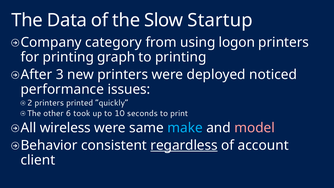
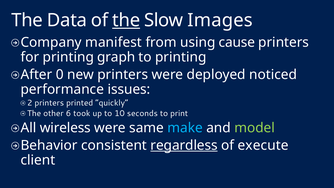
the underline: none -> present (126, 20)
Startup: Startup -> Images (220, 20)
category: category -> manifest (114, 42)
logon: logon -> cause (237, 42)
3: 3 -> 0 (60, 75)
model colour: pink -> light green (255, 128)
account: account -> execute (263, 145)
